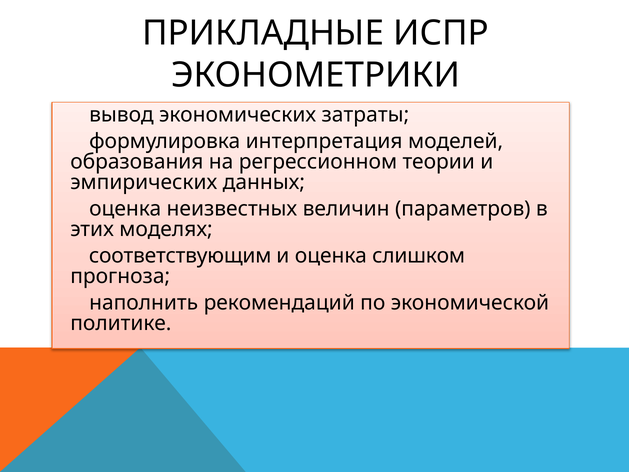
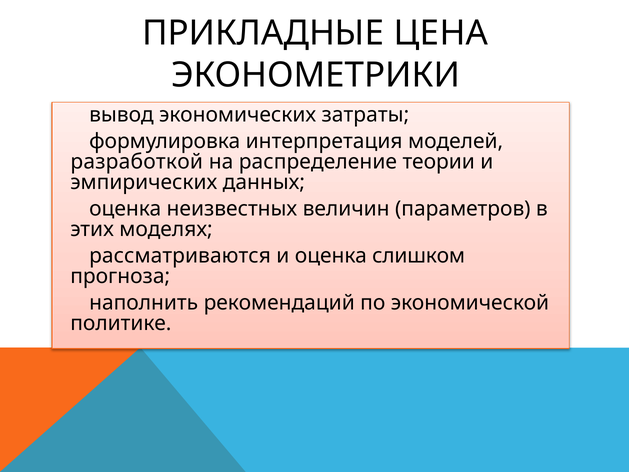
ИСПР: ИСПР -> ЦЕНА (441, 33)
образования: образования -> разработкой (137, 162)
регрессионном: регрессионном -> распределение (318, 162)
соответствующим: соответствующим -> рассматриваются (180, 256)
